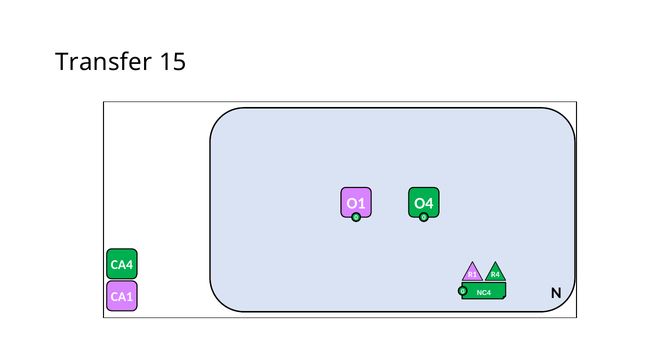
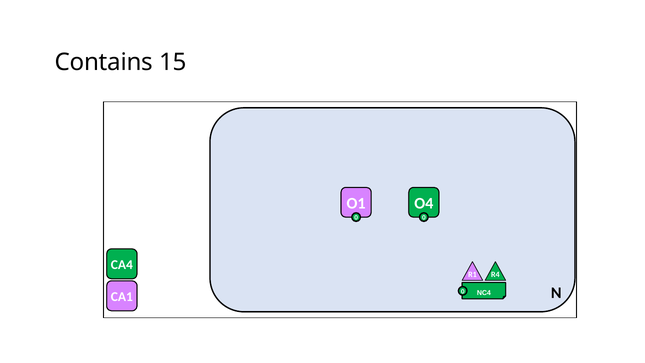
Transfer: Transfer -> Contains (104, 62)
